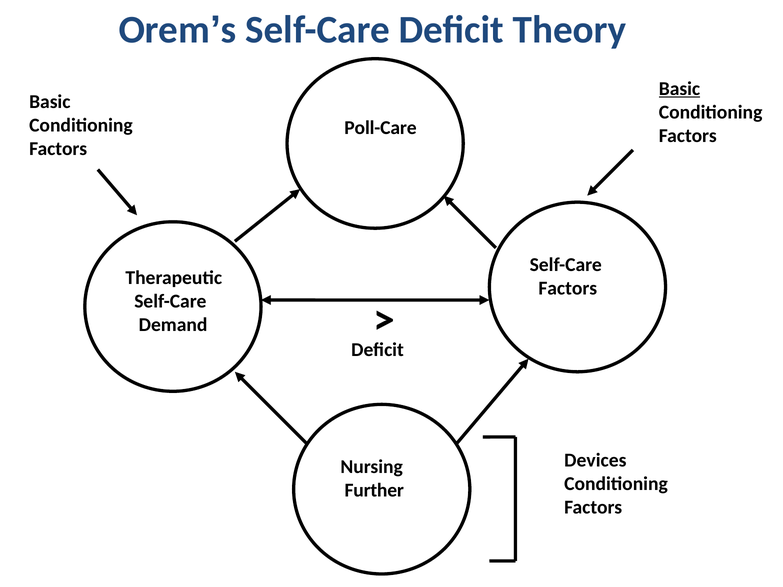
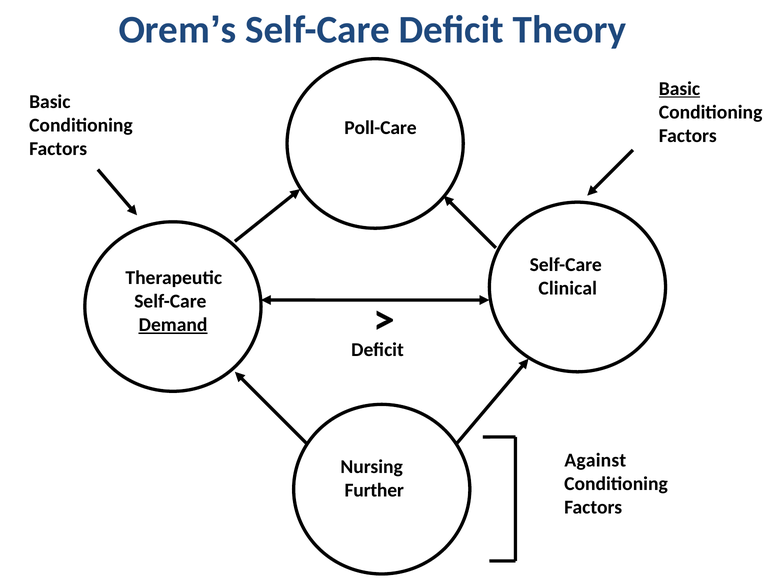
Factors: Factors -> Clinical (568, 288)
Demand underline: none -> present (173, 325)
Devices: Devices -> Against (595, 461)
